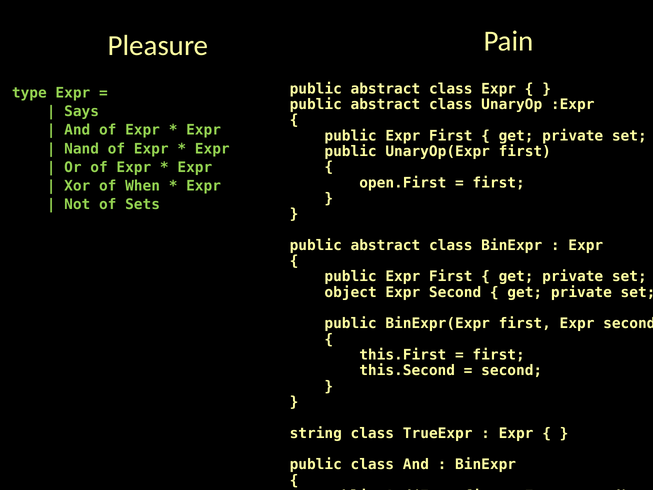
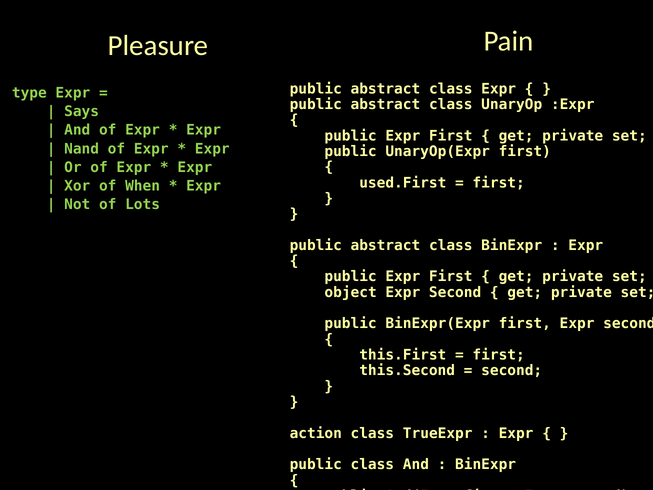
open.First: open.First -> used.First (403, 183)
Sets: Sets -> Lots (143, 204)
string: string -> action (316, 433)
